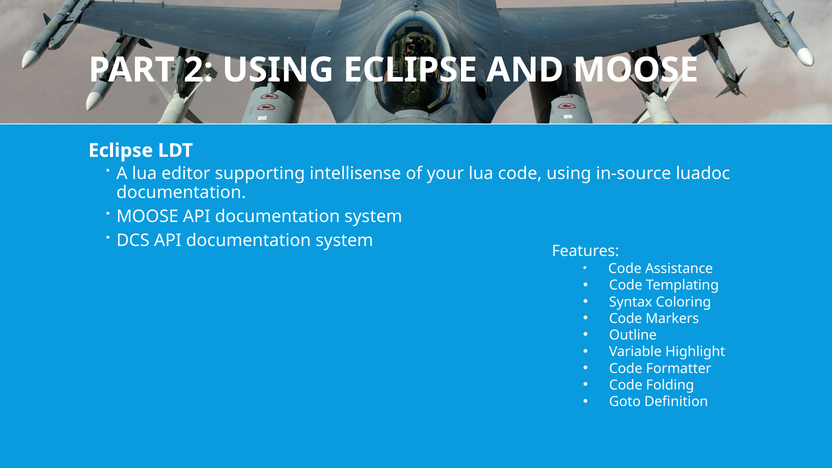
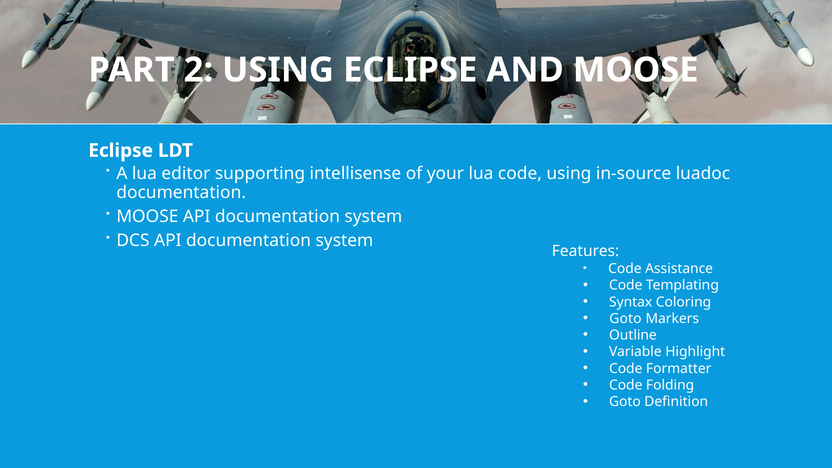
Code: Code -> Goto (625, 319)
